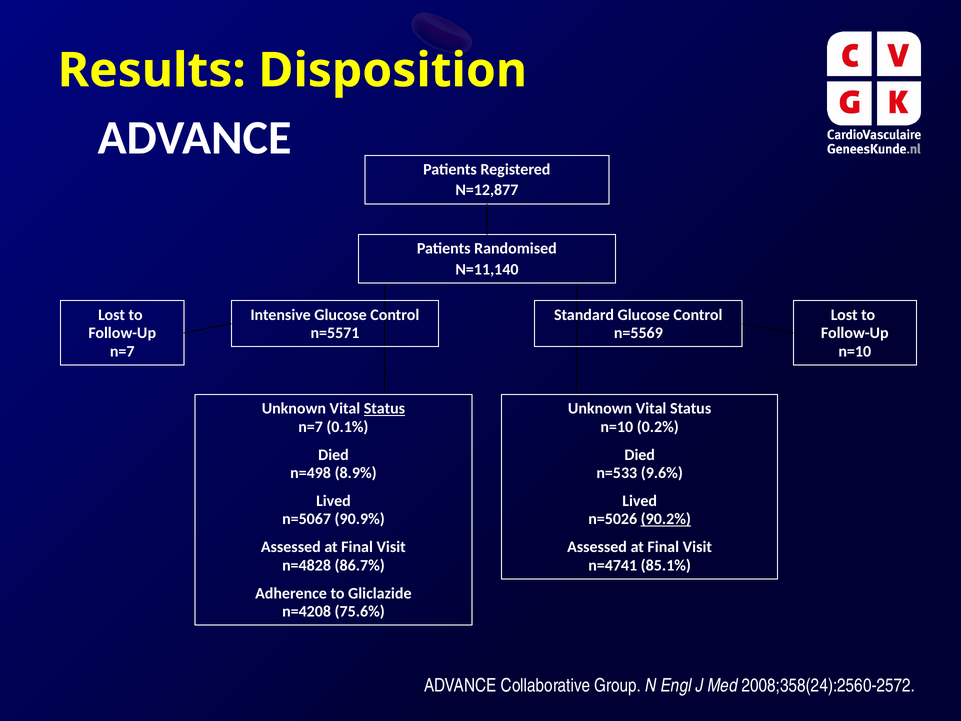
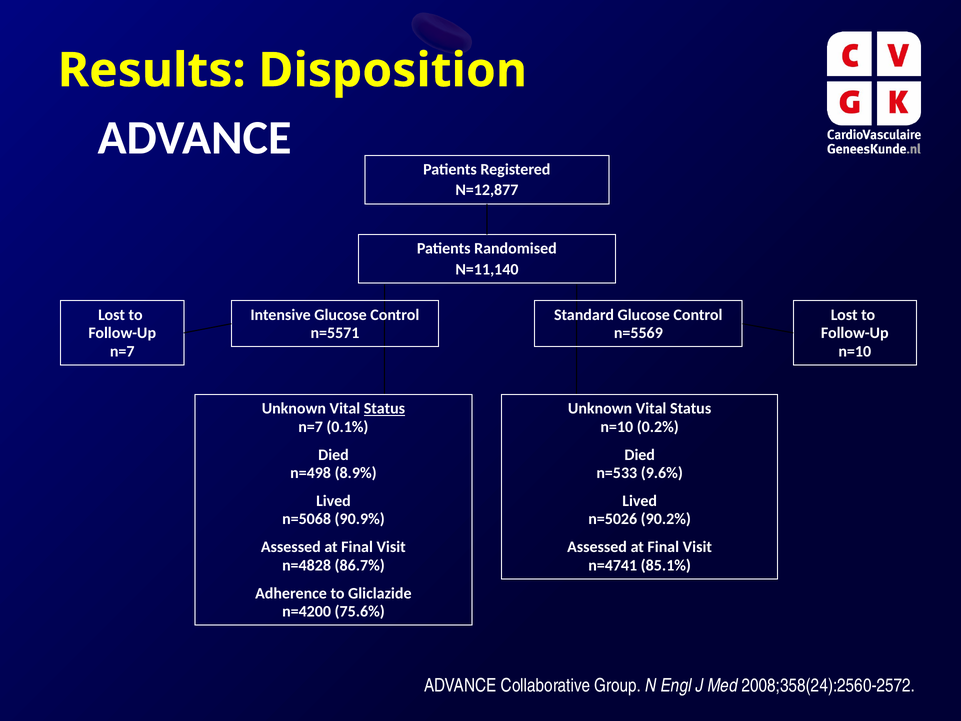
n=5067: n=5067 -> n=5068 (307, 519)
90.2% underline: present -> none (666, 519)
n=4208: n=4208 -> n=4200 (307, 611)
